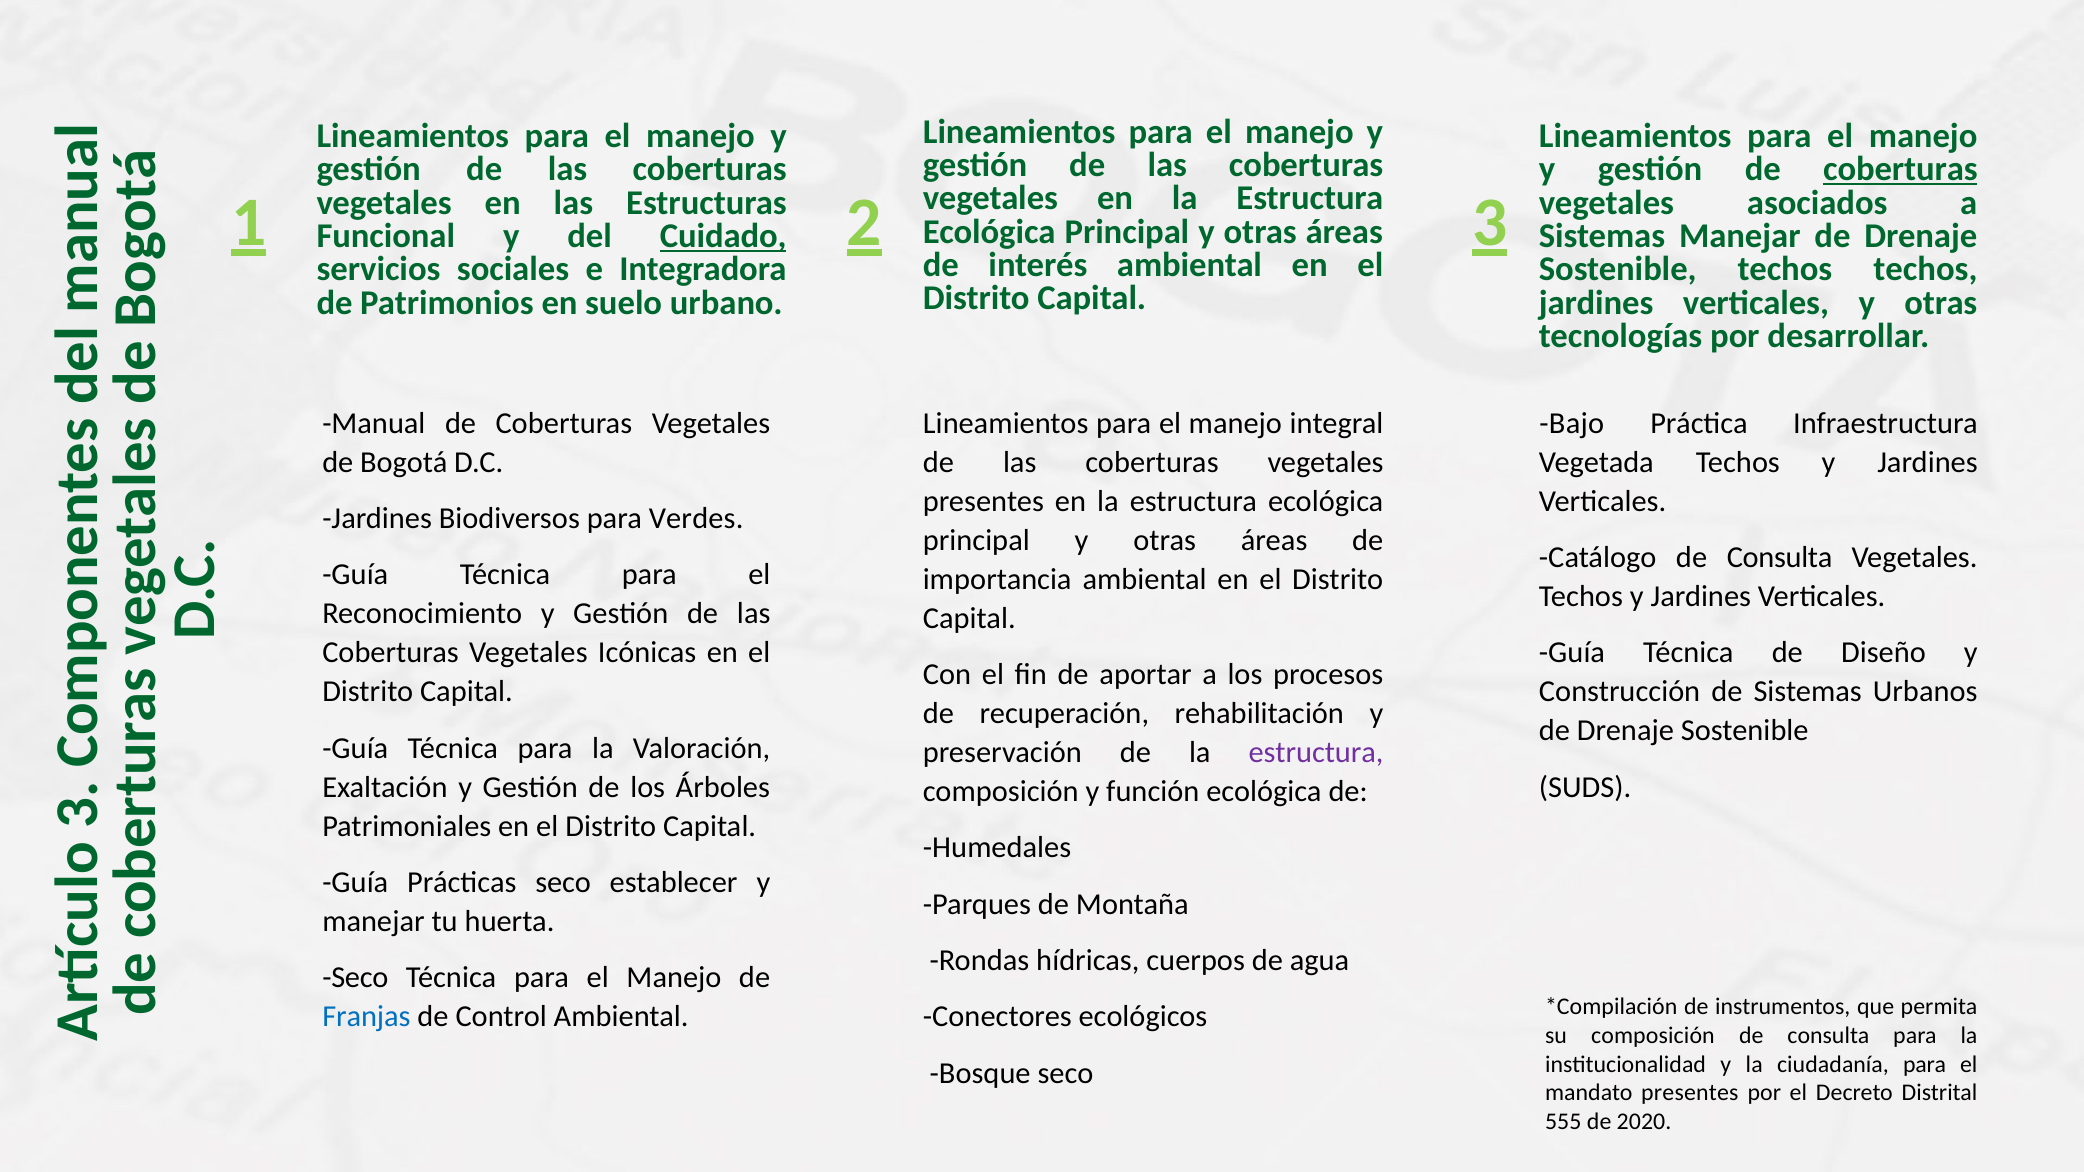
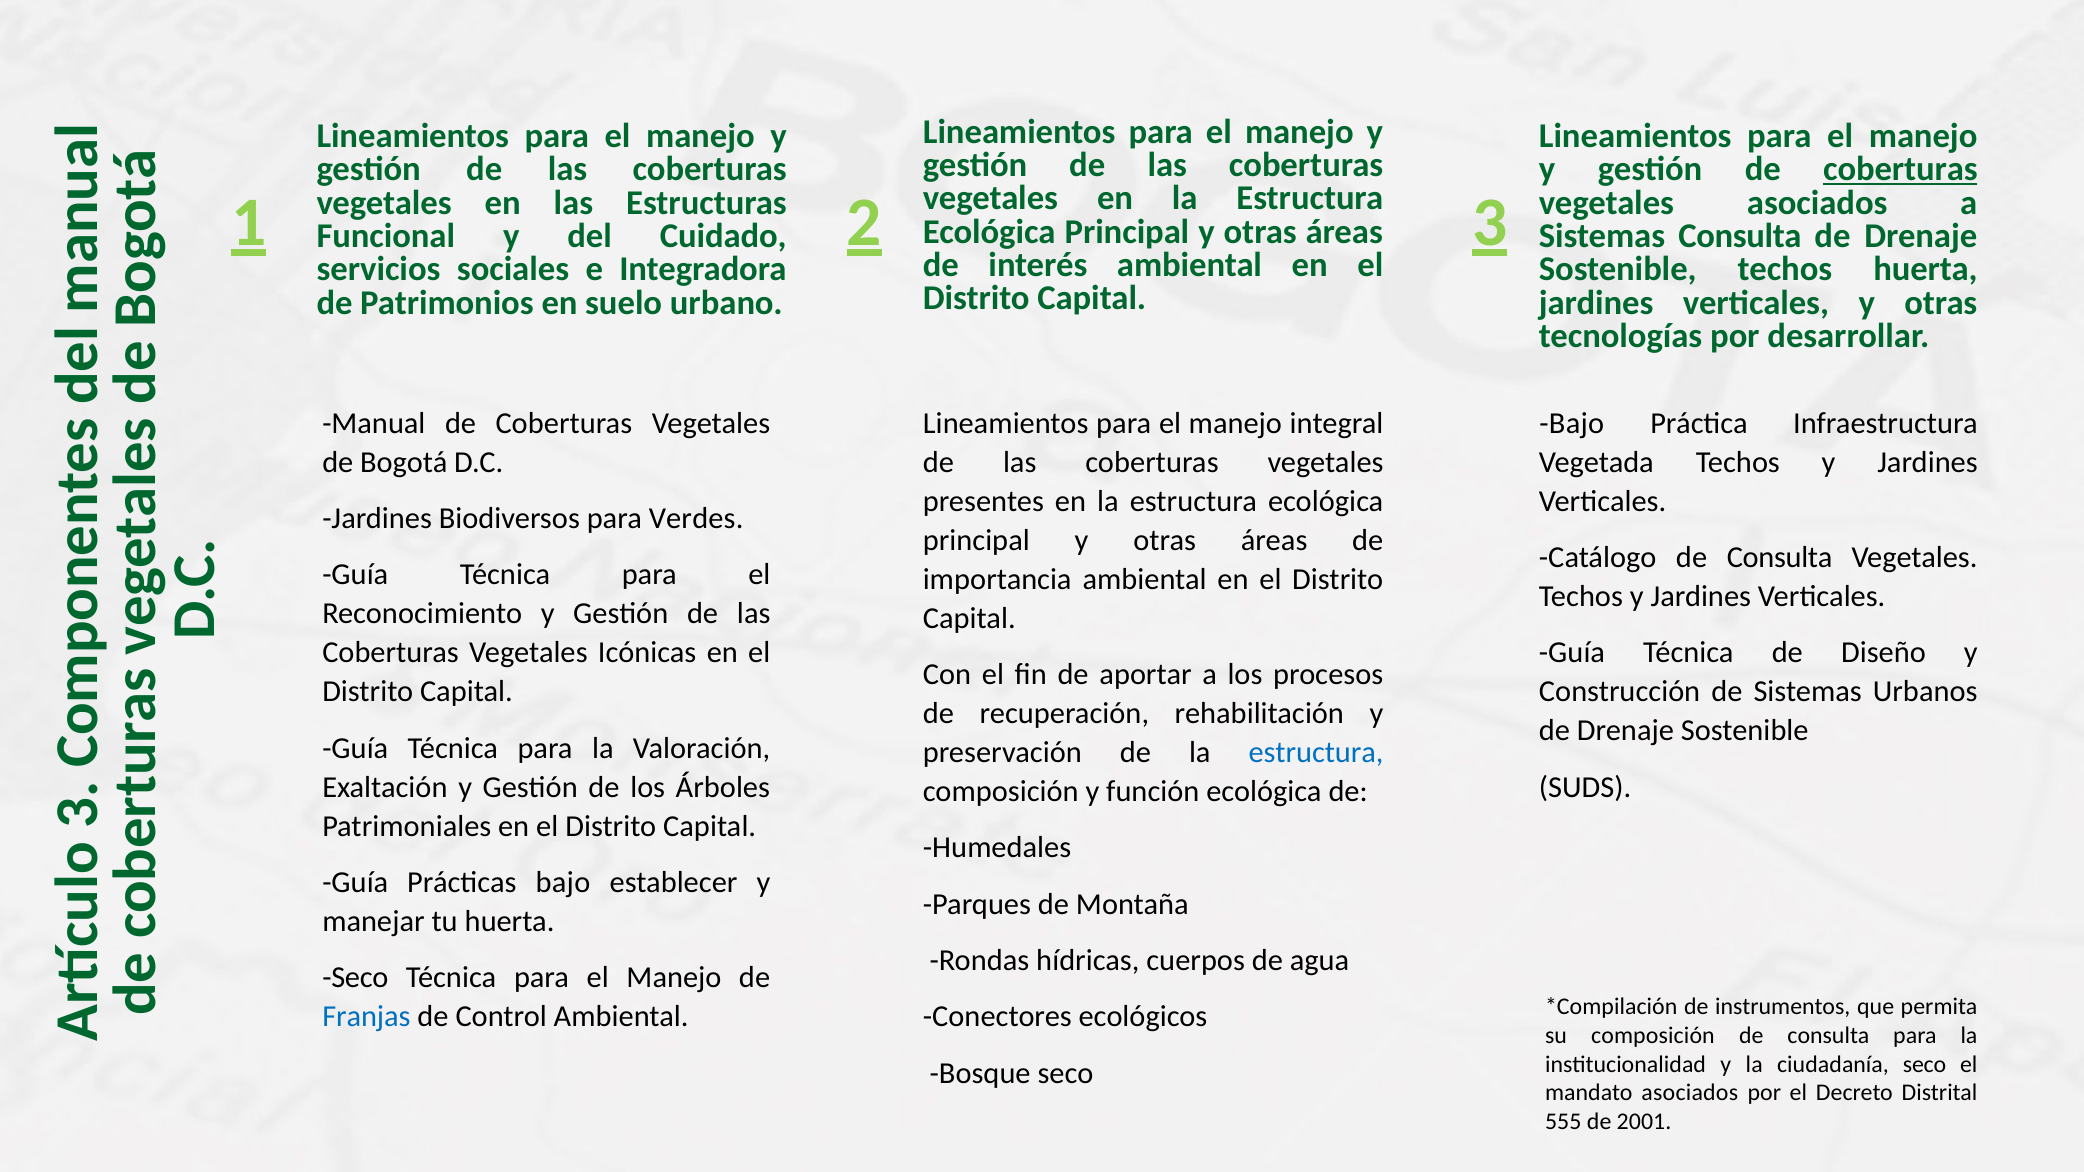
Cuidado underline: present -> none (723, 236)
Sistemas Manejar: Manejar -> Consulta (1740, 236)
techos techos: techos -> huerta (1925, 269)
estructura colour: purple -> blue (1316, 753)
Prácticas seco: seco -> bajo (563, 883)
ciudadanía para: para -> seco (1925, 1064)
mandato presentes: presentes -> asociados (1690, 1093)
2020: 2020 -> 2001 (1644, 1122)
